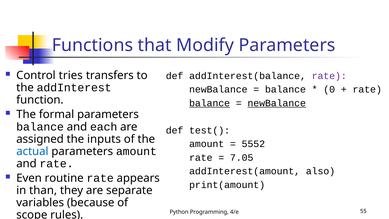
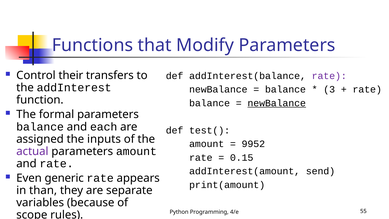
tries: tries -> their (71, 75)
0: 0 -> 3 (329, 89)
balance underline: present -> none (210, 103)
5552: 5552 -> 9952 (253, 144)
actual colour: blue -> purple (32, 151)
7.05: 7.05 -> 0.15 (242, 157)
also: also -> send (320, 171)
routine: routine -> generic (64, 178)
